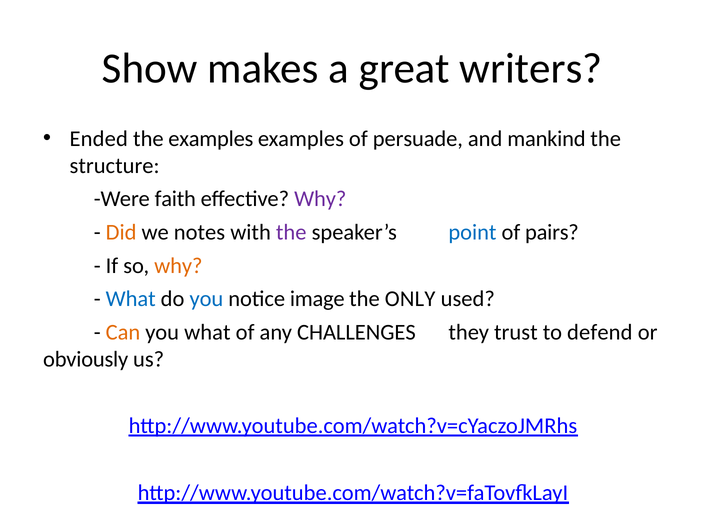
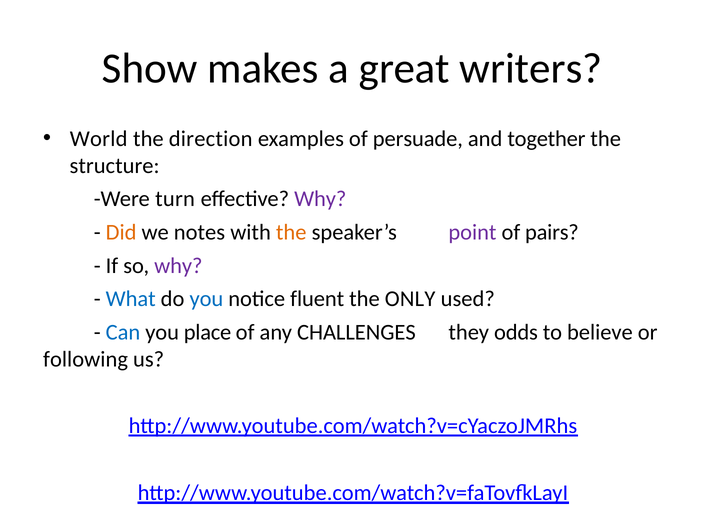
Ended: Ended -> World (99, 139)
the examples: examples -> direction (211, 139)
mankind: mankind -> together (546, 139)
faith: faith -> turn (175, 199)
the colour: purple -> orange (291, 232)
point colour: blue -> purple (472, 232)
why colour: orange -> purple (178, 265)
image: image -> fluent (317, 299)
Can colour: orange -> blue (123, 332)
you what: what -> place (208, 332)
trust: trust -> odds (516, 332)
defend: defend -> believe (600, 332)
obviously: obviously -> following (86, 359)
